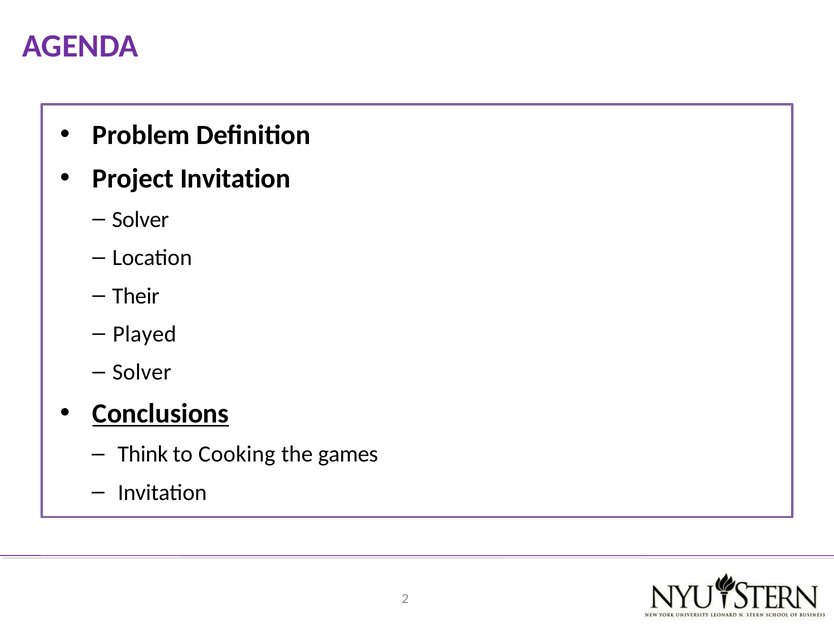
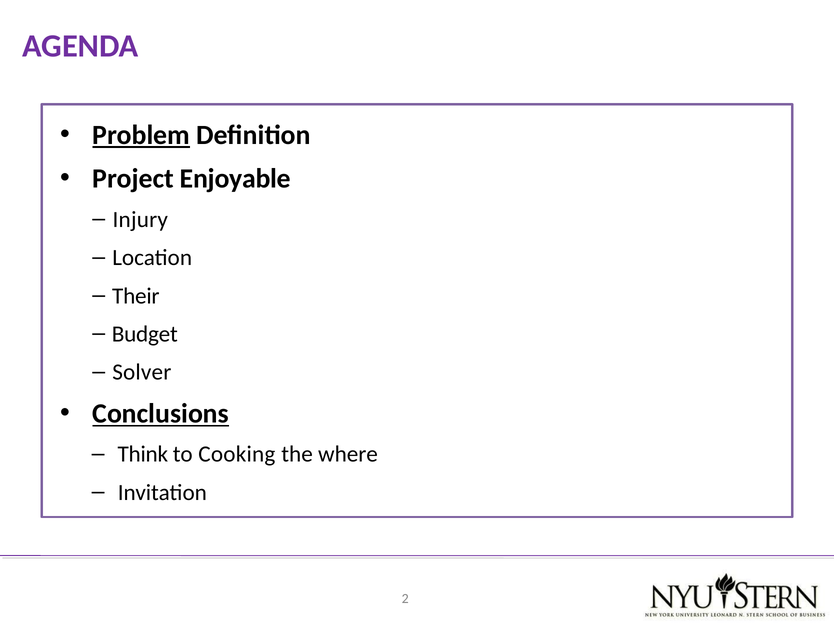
Problem underline: none -> present (141, 135)
Project Invitation: Invitation -> Enjoyable (235, 179)
Solver: Solver -> Injury (140, 220)
Played: Played -> Budget (145, 334)
games: games -> where (348, 455)
